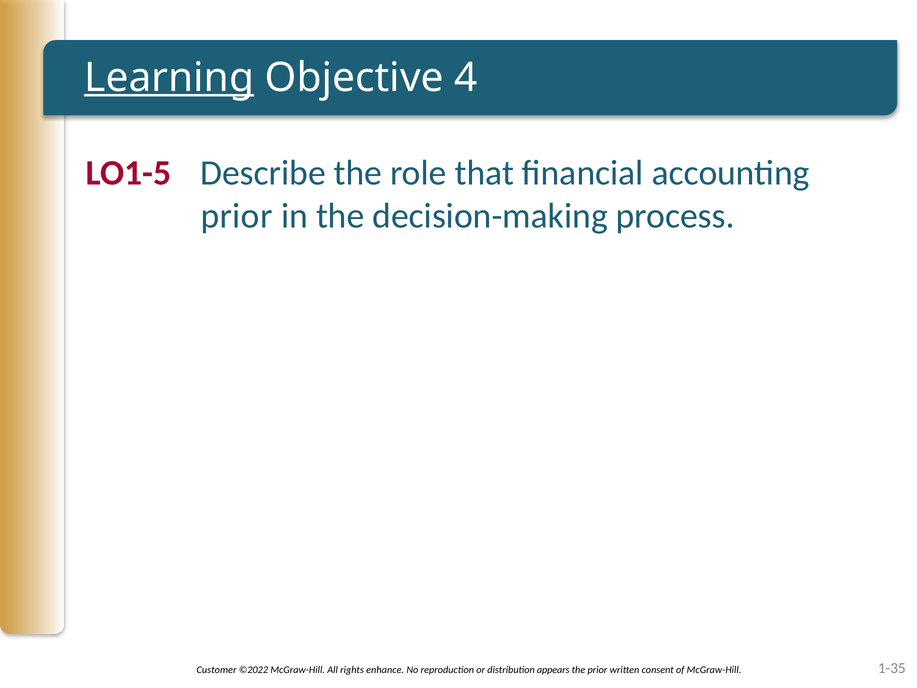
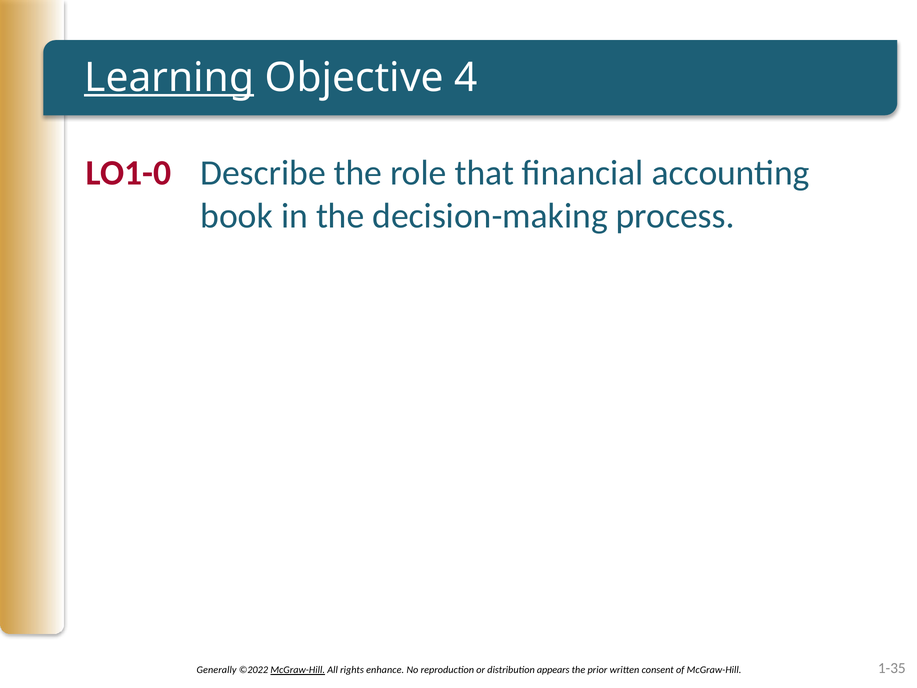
LO1-5: LO1-5 -> LO1-0 (128, 173)
prior: prior -> book (237, 216)
Customer: Customer -> Generally (217, 670)
McGraw-Hill underline: none -> present (298, 670)
